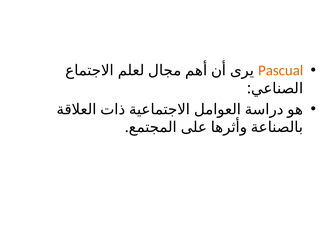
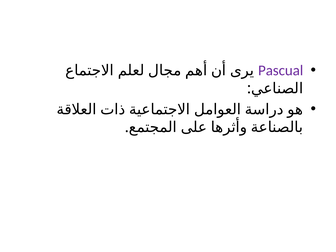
Pascual colour: orange -> purple (281, 70)
